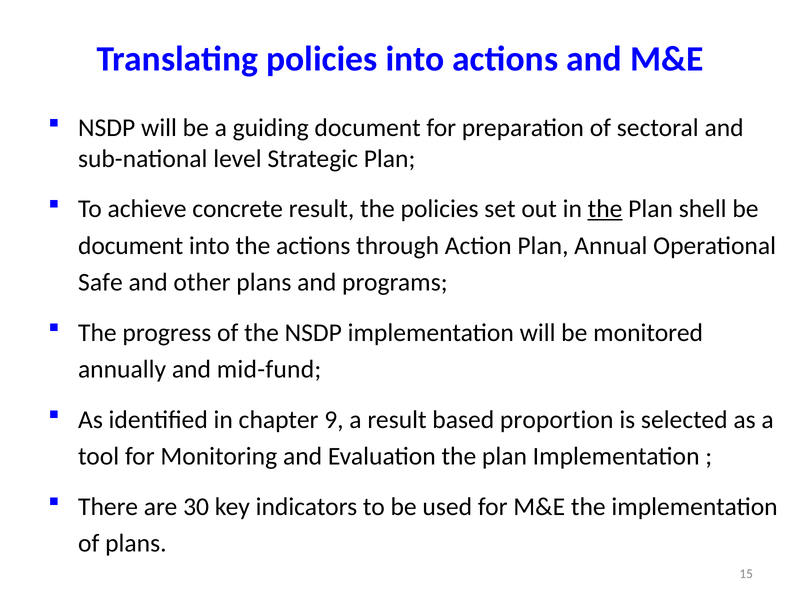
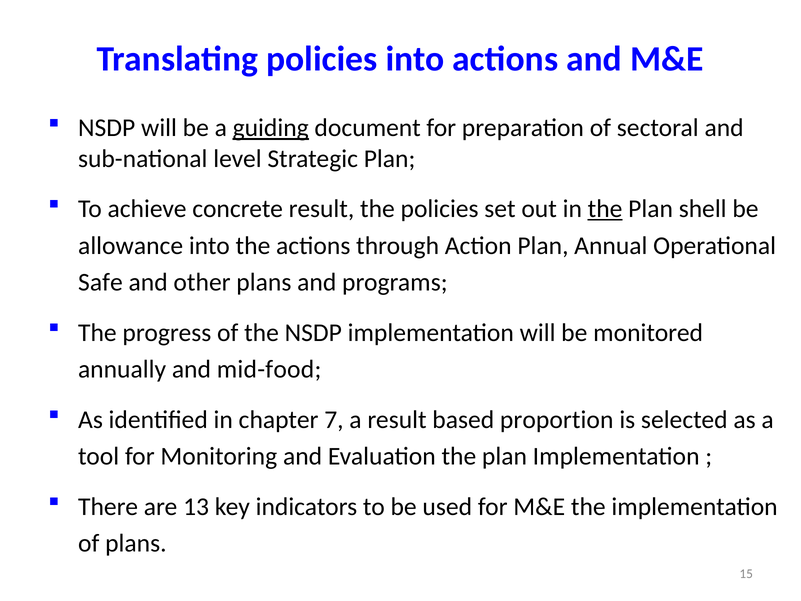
guiding underline: none -> present (271, 128)
document: document -> allowance (131, 246)
mid-fund: mid-fund -> mid-food (269, 369)
9: 9 -> 7 (334, 419)
30: 30 -> 13 (196, 506)
